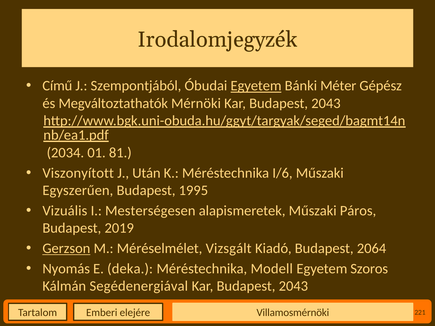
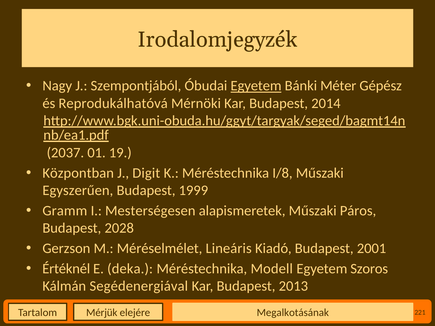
Című: Című -> Nagy (57, 86)
Megváltoztathatók: Megváltoztathatók -> Reprodukálhatóvá (113, 103)
Mérnöki Kar Budapest 2043: 2043 -> 2014 (326, 103)
2034: 2034 -> 2037 (65, 153)
81: 81 -> 19 (120, 153)
Viszonyított: Viszonyított -> Központban (78, 173)
Után: Után -> Digit (146, 173)
I/6: I/6 -> I/8 (282, 173)
1995: 1995 -> 1999 (193, 191)
Vizuális: Vizuális -> Gramm (65, 211)
2019: 2019 -> 2028 (119, 228)
Gerzson underline: present -> none (66, 249)
Vizsgált: Vizsgált -> Lineáris (229, 249)
2064: 2064 -> 2001 (372, 249)
Nyomás: Nyomás -> Értéknél (66, 269)
2043: 2043 -> 2013 (293, 286)
Emberi: Emberi -> Mérjük (102, 313)
Villamosmérnöki: Villamosmérnöki -> Megalkotásának (293, 313)
